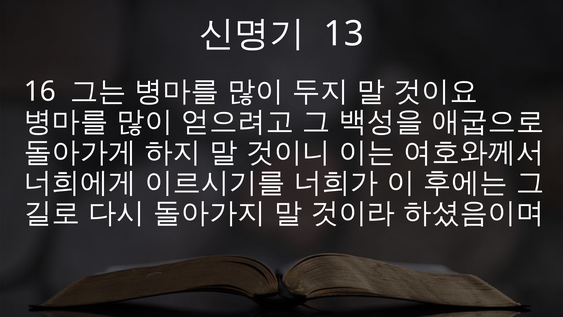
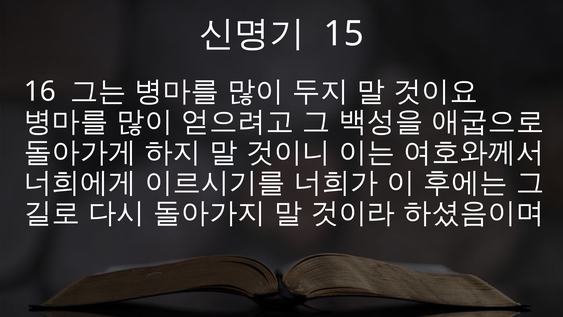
13: 13 -> 15 (344, 34)
